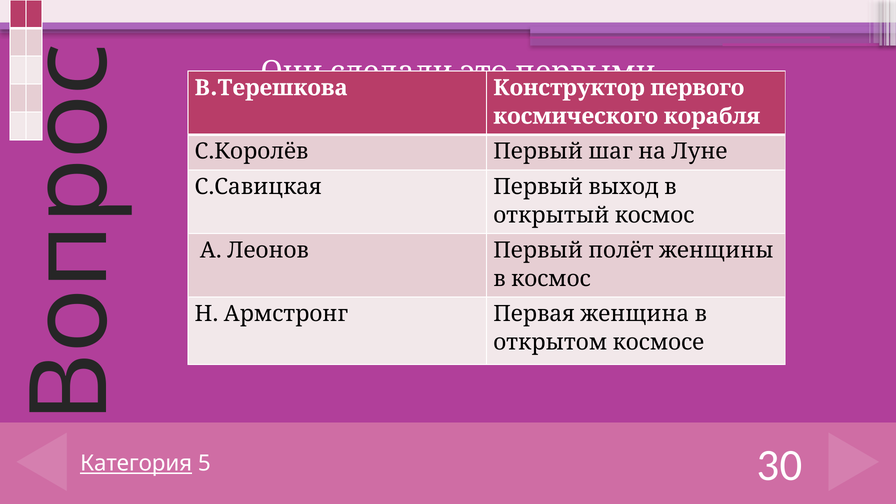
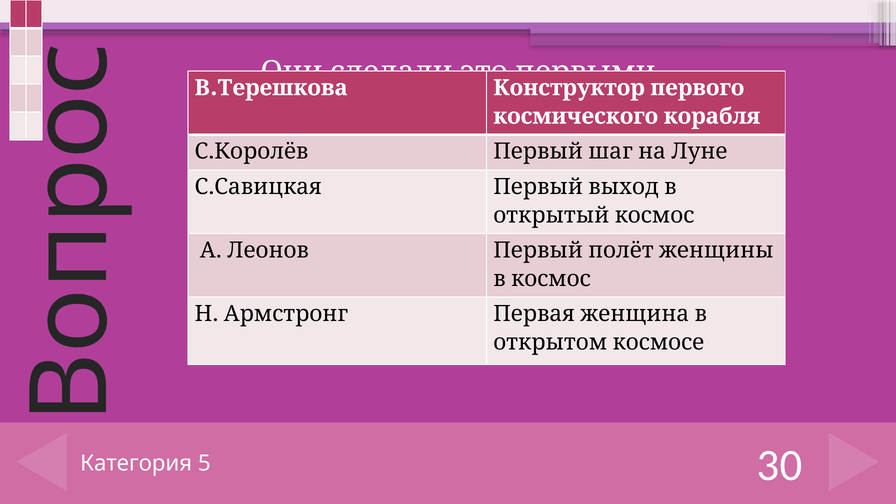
Категория underline: present -> none (136, 463)
